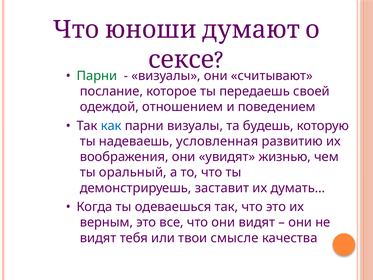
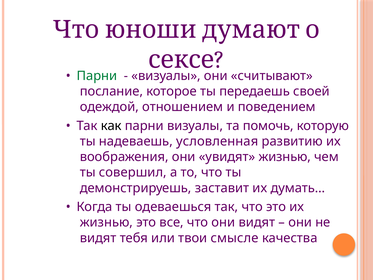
как colour: blue -> black (111, 126)
будешь: будешь -> помочь (268, 126)
оральный: оральный -> совершил (133, 172)
верным: верным -> жизнью (106, 222)
